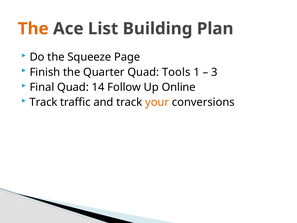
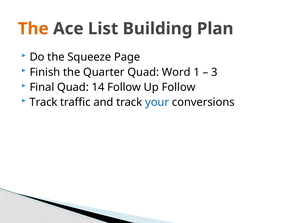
Tools: Tools -> Word (176, 72)
Up Online: Online -> Follow (179, 87)
your colour: orange -> blue (157, 102)
